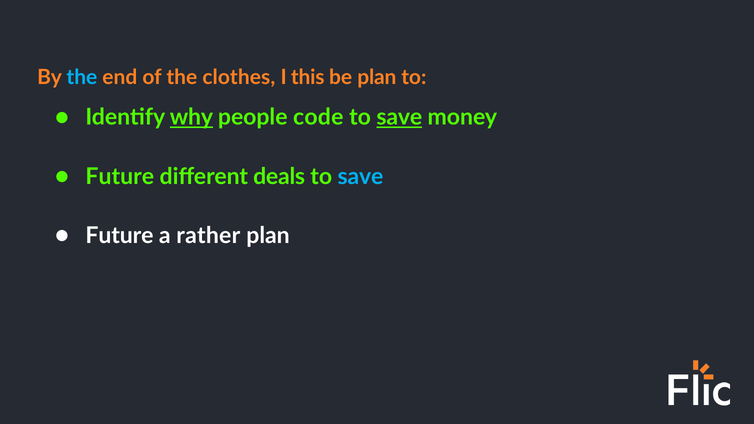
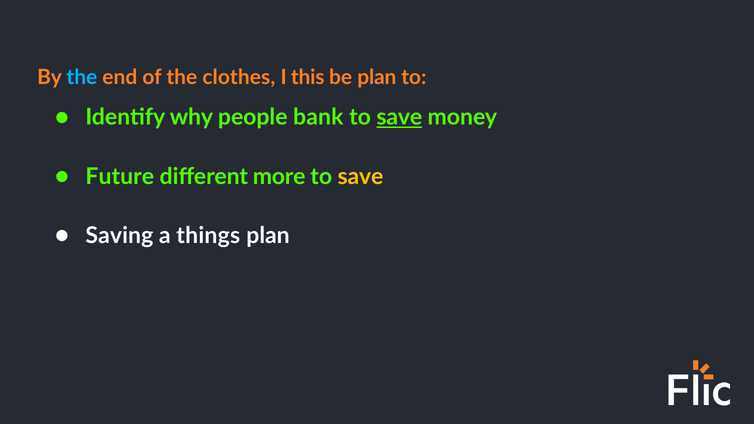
why underline: present -> none (191, 117)
code: code -> bank (318, 117)
deals: deals -> more (279, 177)
save colour: light blue -> yellow (360, 177)
Future: Future -> Saving (119, 236)
rather: rather -> things (208, 236)
